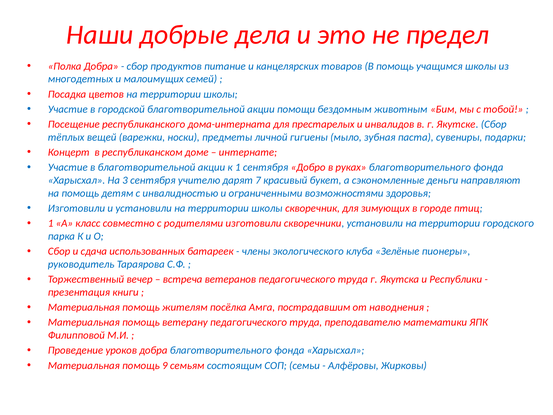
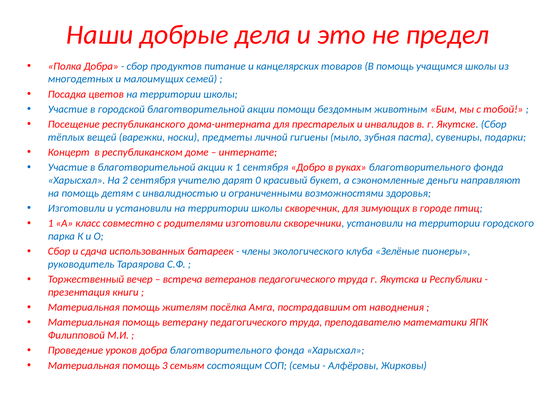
3: 3 -> 2 (125, 180)
7: 7 -> 0 (258, 180)
9: 9 -> 3 (165, 365)
